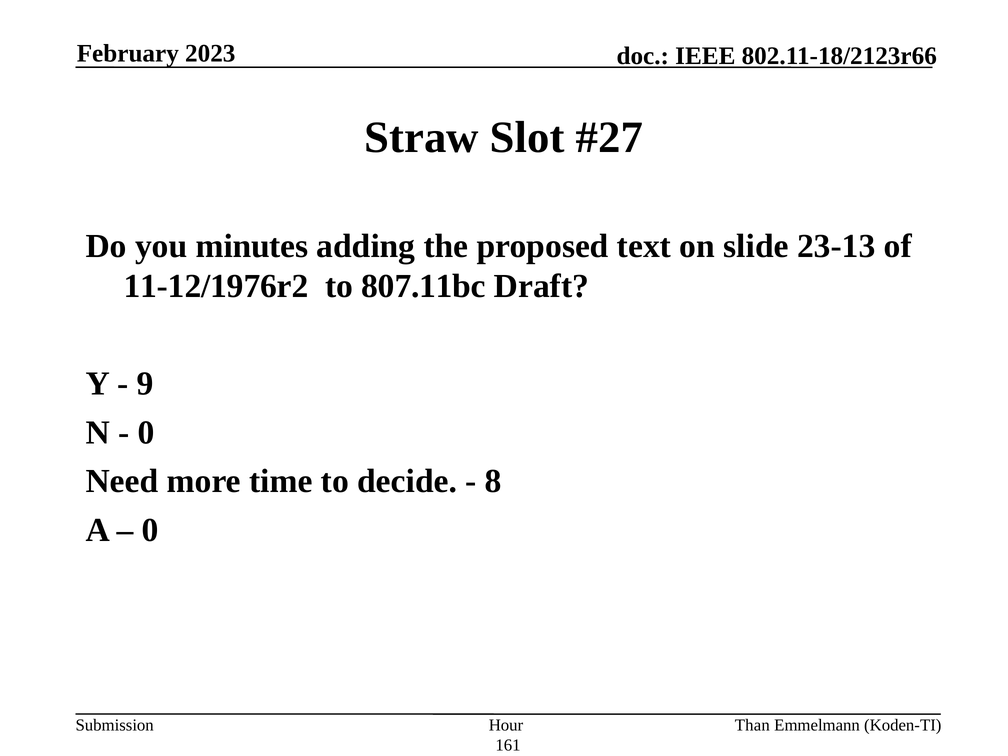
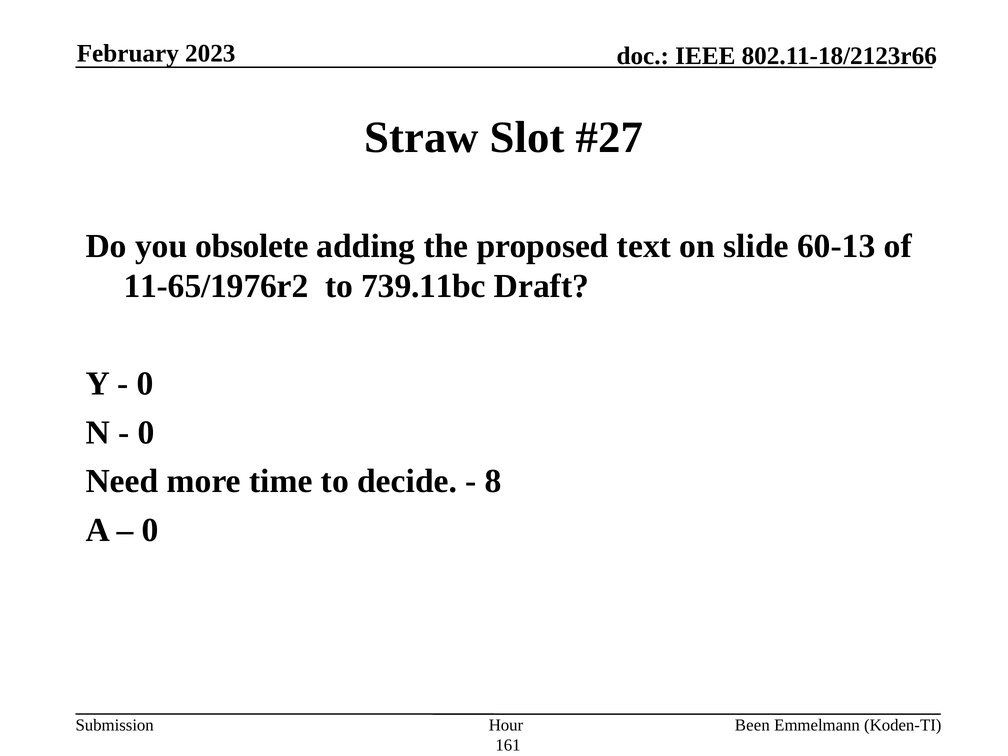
minutes: minutes -> obsolete (252, 246)
23-13: 23-13 -> 60-13 (836, 246)
11-12/1976r2: 11-12/1976r2 -> 11-65/1976r2 (216, 286)
807.11bc: 807.11bc -> 739.11bc (424, 286)
9: 9 -> 0 (145, 384)
Than: Than -> Been (752, 725)
